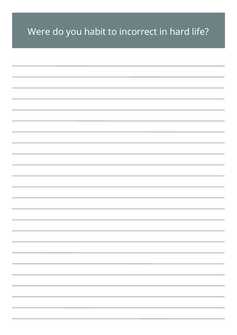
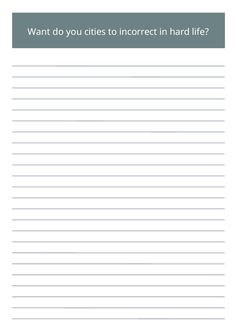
Were: Were -> Want (39, 32)
habit: habit -> cities (95, 32)
